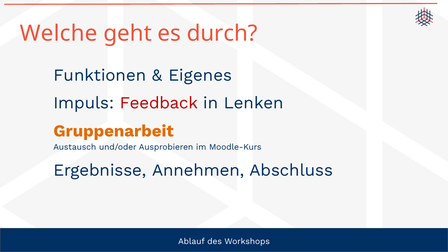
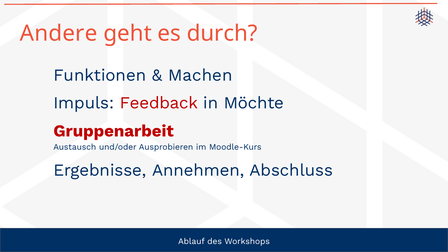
Welche: Welche -> Andere (59, 33)
Eigenes: Eigenes -> Machen (200, 75)
Lenken: Lenken -> Möchte (254, 103)
Gruppenarbeit colour: orange -> red (114, 131)
